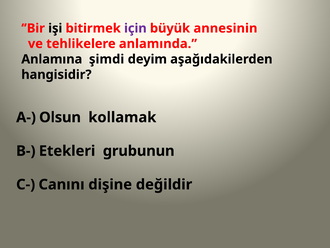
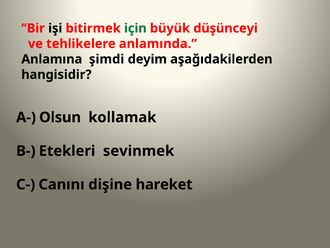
için colour: purple -> green (135, 28)
annesinin: annesinin -> düşünceyi (226, 28)
grubunun: grubunun -> sevinmek (139, 151)
değildir: değildir -> hareket (164, 184)
